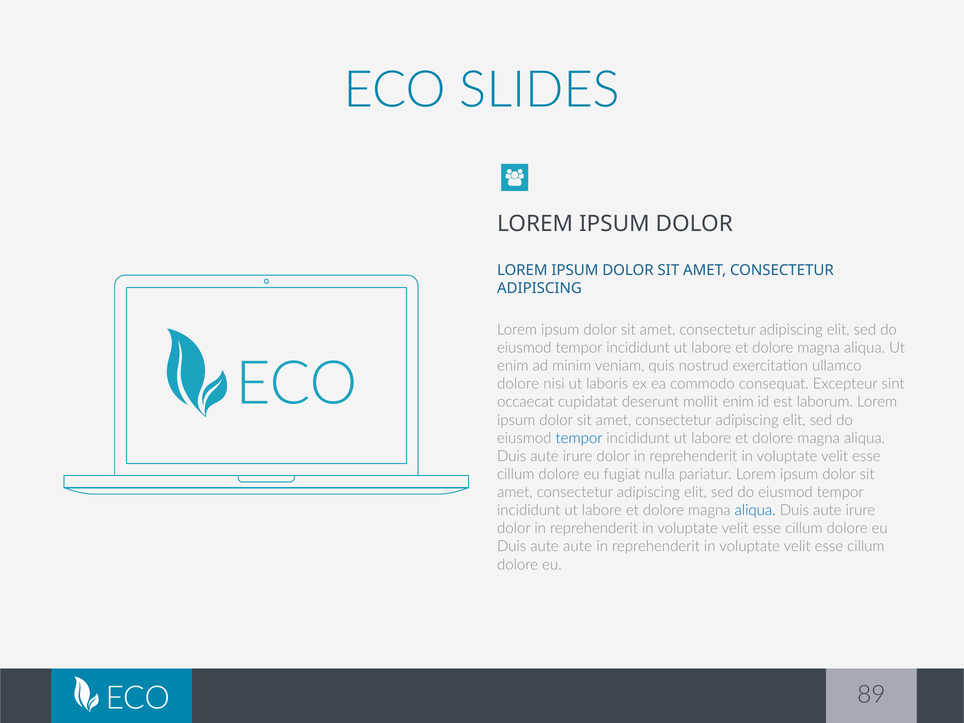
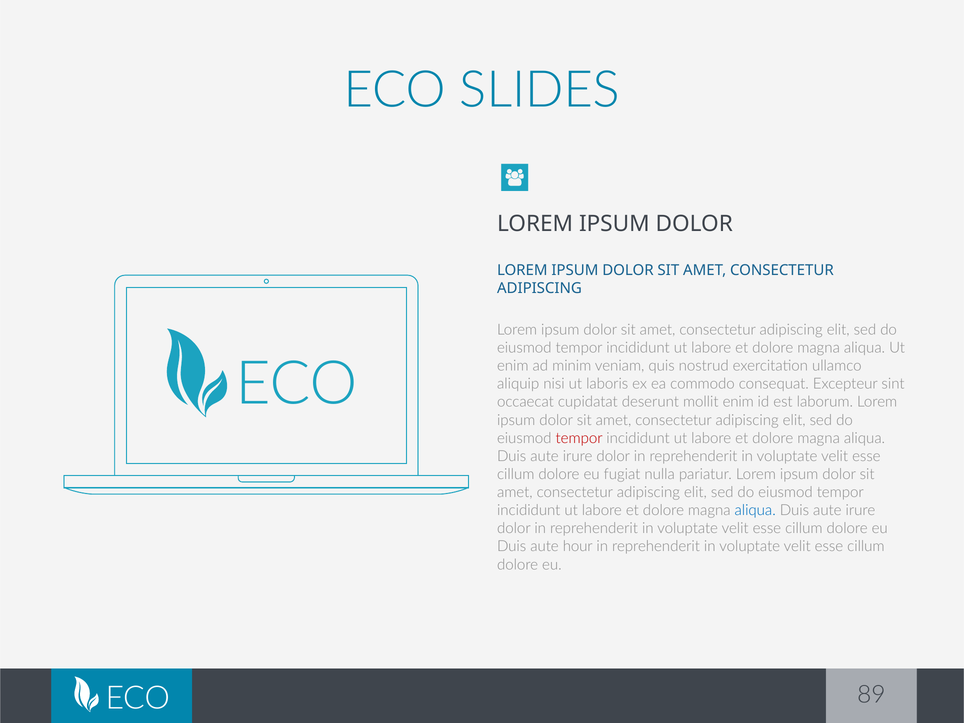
dolore: dolore -> aliquip (518, 384)
tempor colour: blue -> red (579, 438)
aute aute: aute -> hour (578, 547)
